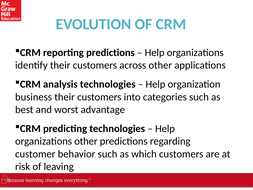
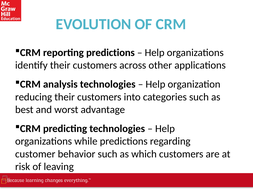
business: business -> reducing (34, 97)
organizations other: other -> while (86, 141)
